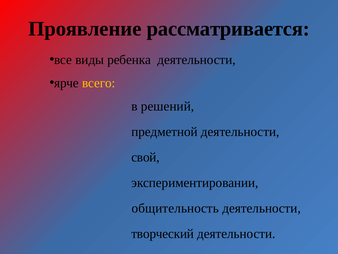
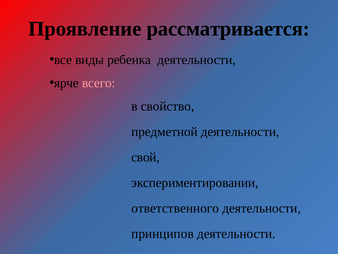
всего colour: yellow -> pink (99, 83)
решений: решений -> свойство (168, 106)
общительность: общительность -> ответственного (175, 208)
творческий: творческий -> принципов (163, 233)
